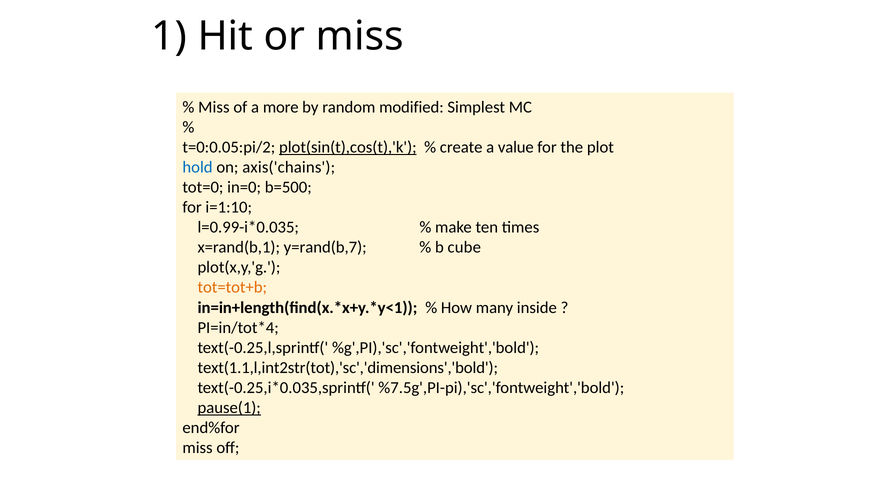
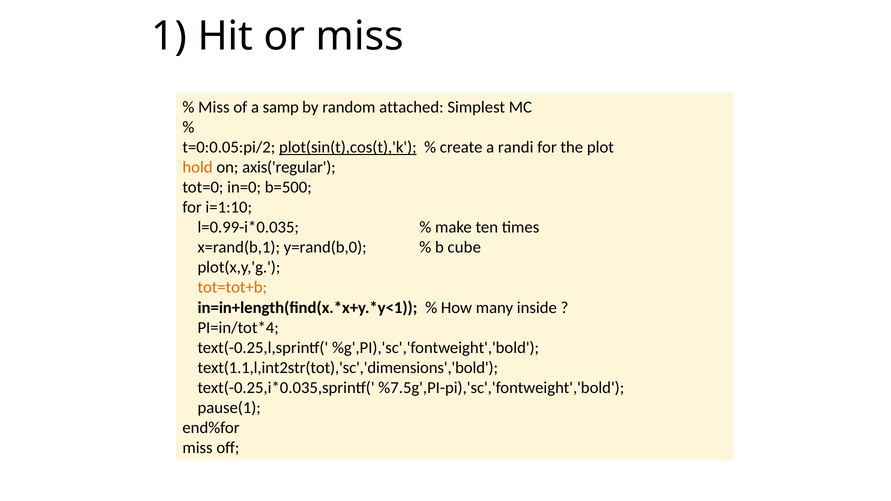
more: more -> samp (281, 107)
modified: modified -> attached (411, 107)
value: value -> randi (516, 147)
hold colour: blue -> orange (198, 167)
axis('chains: axis('chains -> axis('regular (289, 167)
y=rand(b,7: y=rand(b,7 -> y=rand(b,0 (325, 247)
pause(1 underline: present -> none (229, 408)
